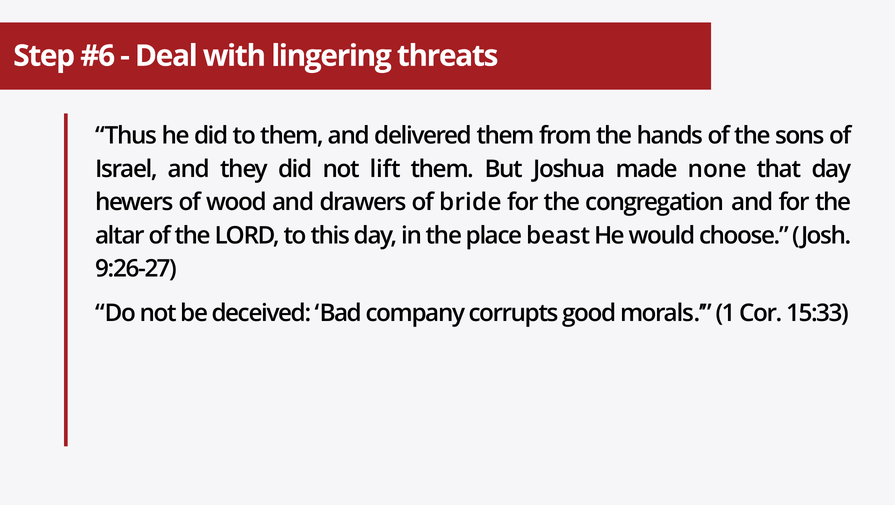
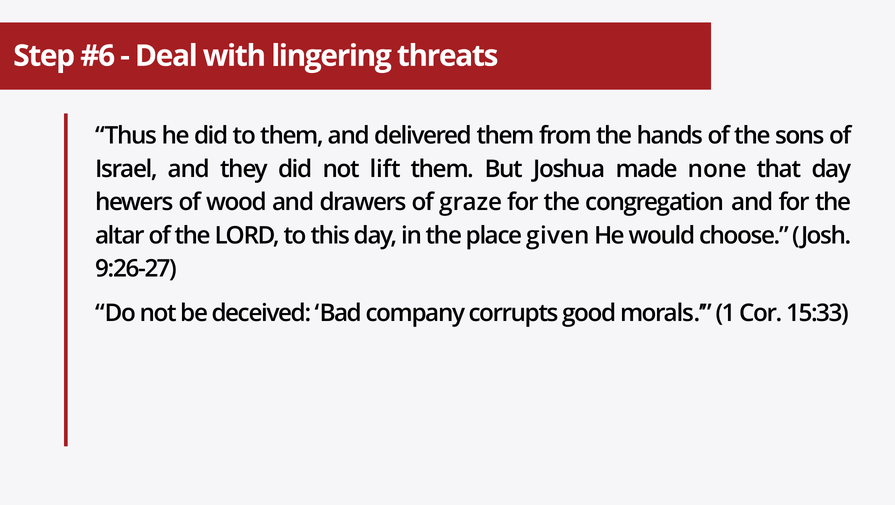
bride: bride -> graze (471, 202)
beast: beast -> given (558, 236)
